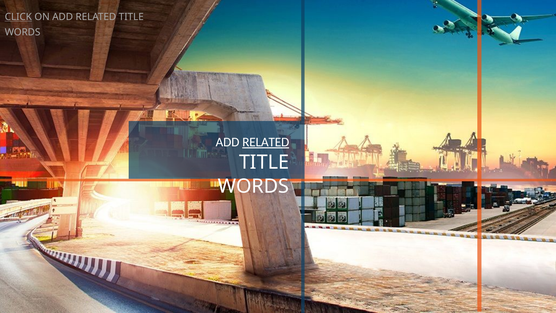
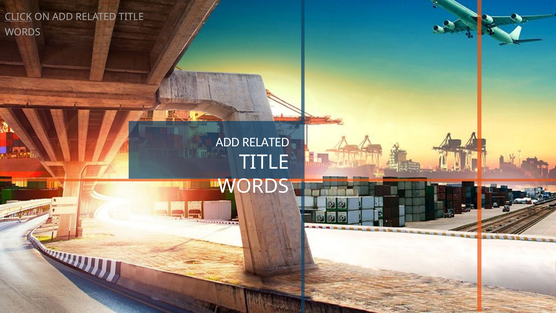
RELATED underline: present -> none (266, 142)
